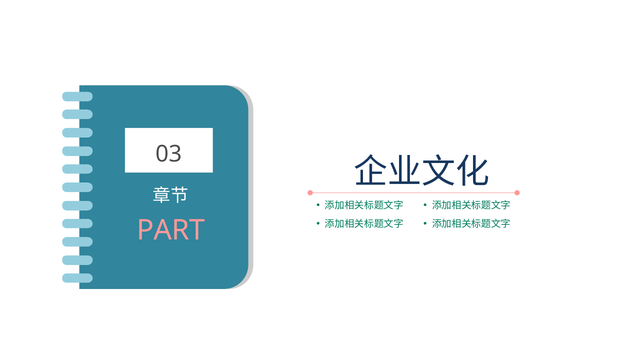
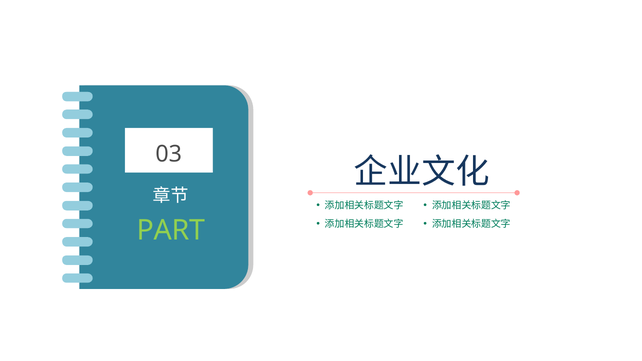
PART colour: pink -> light green (171, 230)
